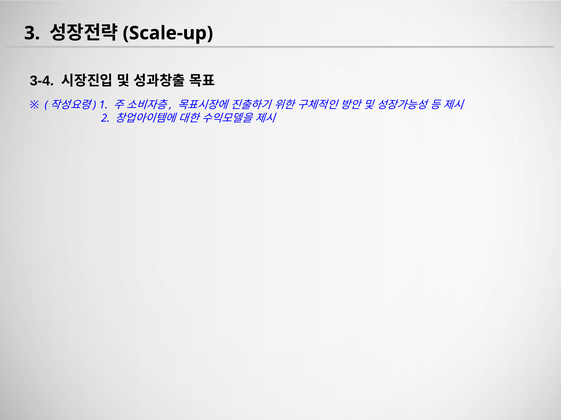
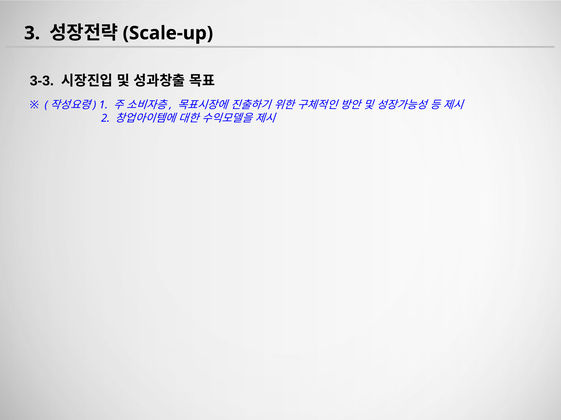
3-4: 3-4 -> 3-3 (42, 81)
